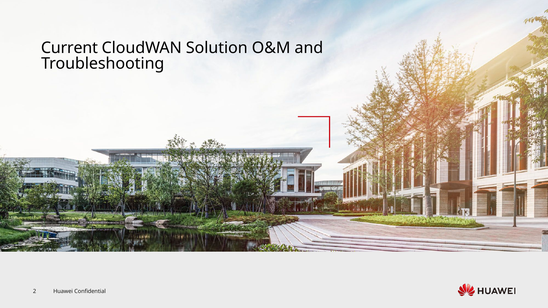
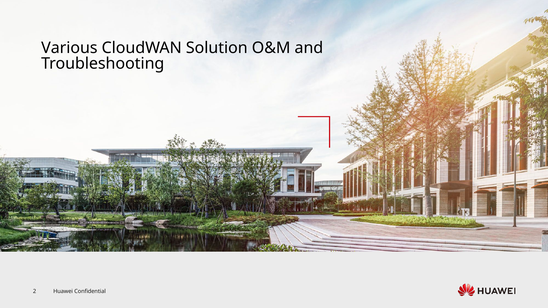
Current: Current -> Various (69, 48)
